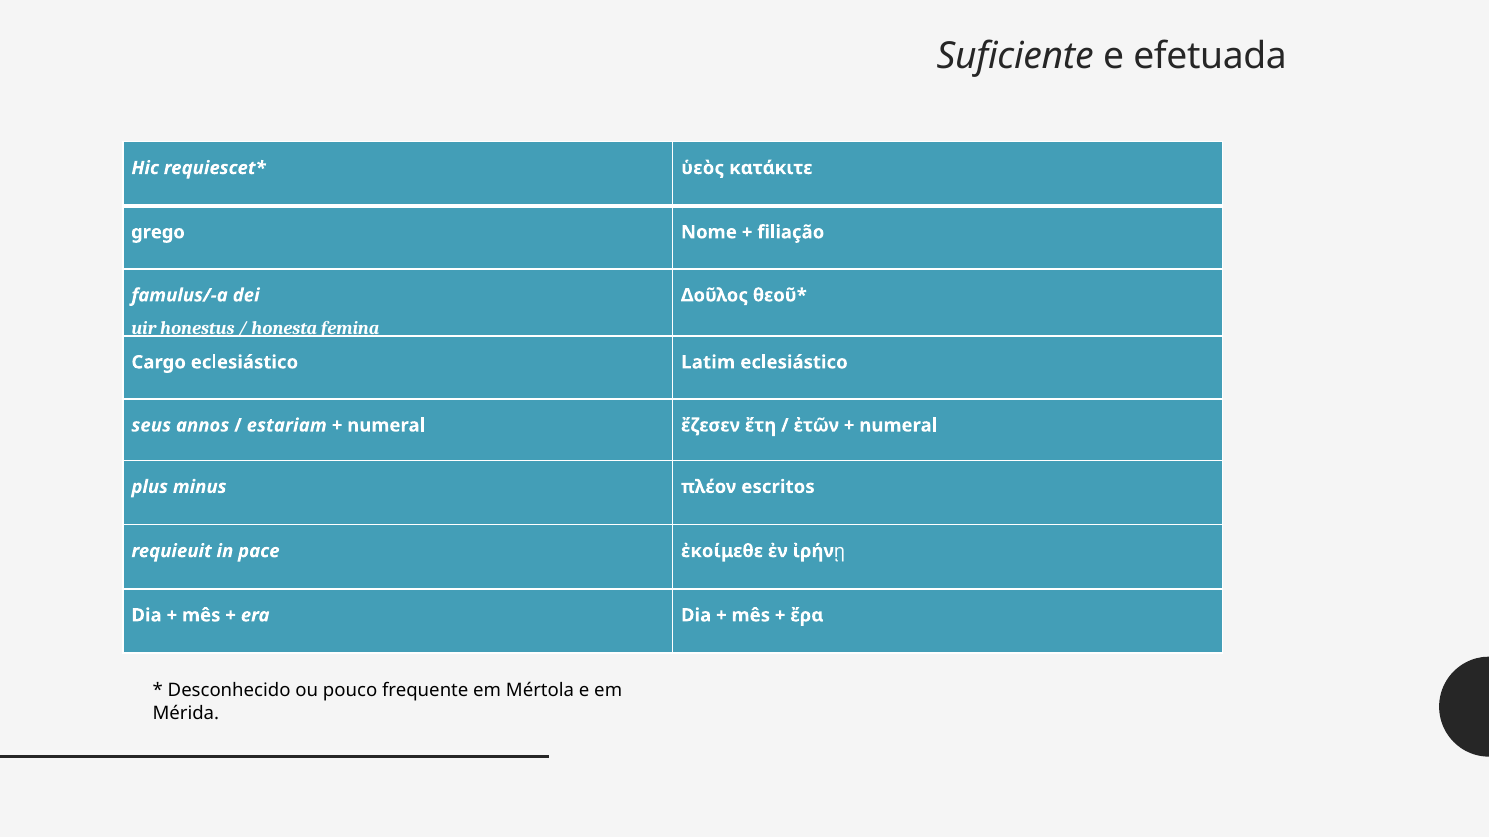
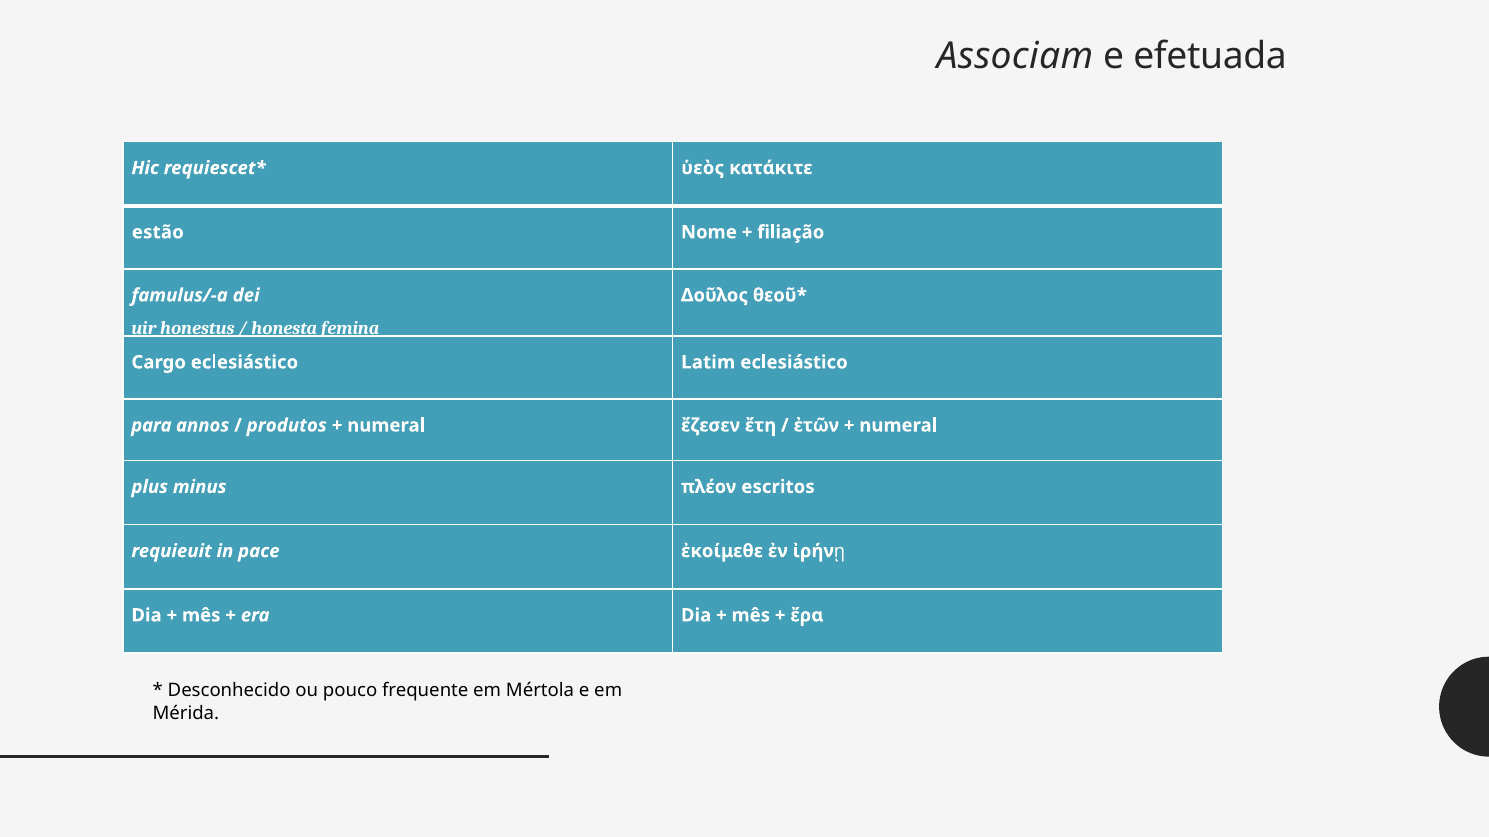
Suficiente: Suficiente -> Associam (1015, 56)
grego: grego -> estão (158, 232)
seus: seus -> para (151, 426)
estariam: estariam -> produtos (287, 426)
